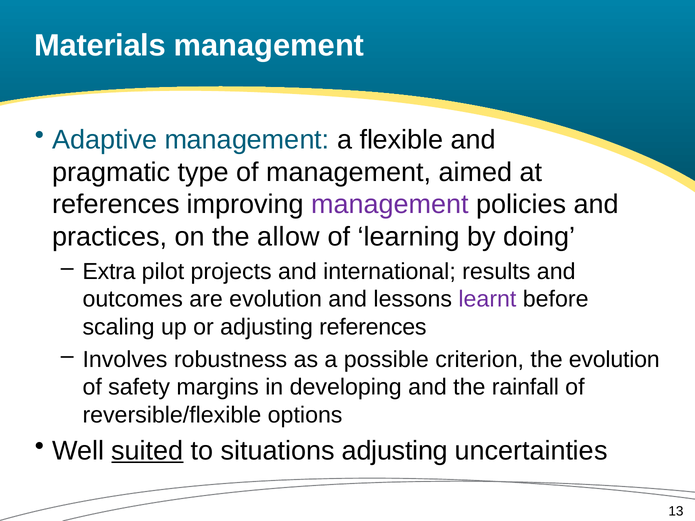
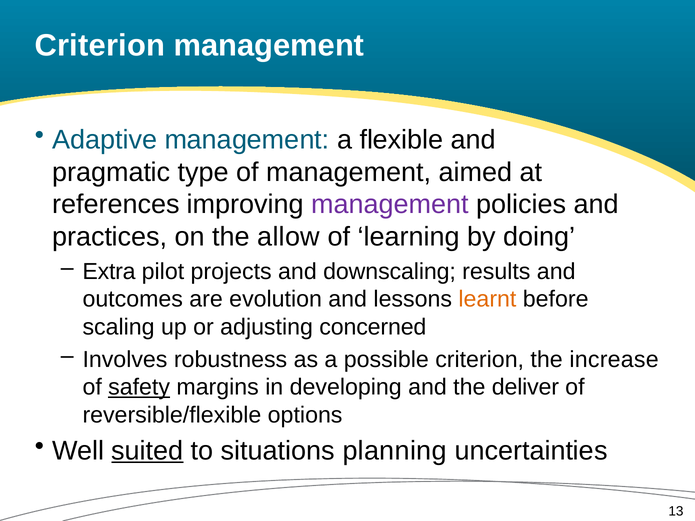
Materials: Materials -> Criterion (100, 46)
international: international -> downscaling (390, 272)
learnt colour: purple -> orange (487, 299)
adjusting references: references -> concerned (373, 327)
the evolution: evolution -> increase (614, 360)
safety underline: none -> present (139, 387)
rainfall: rainfall -> deliver (525, 387)
situations adjusting: adjusting -> planning (395, 451)
